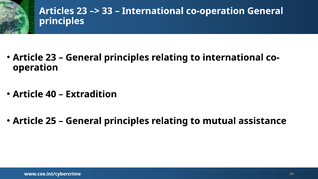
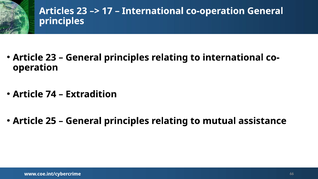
33: 33 -> 17 (107, 11)
40: 40 -> 74 (51, 94)
